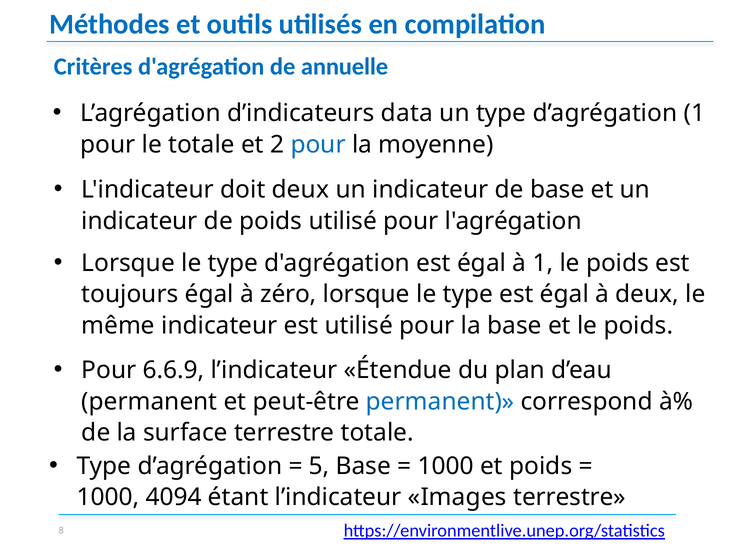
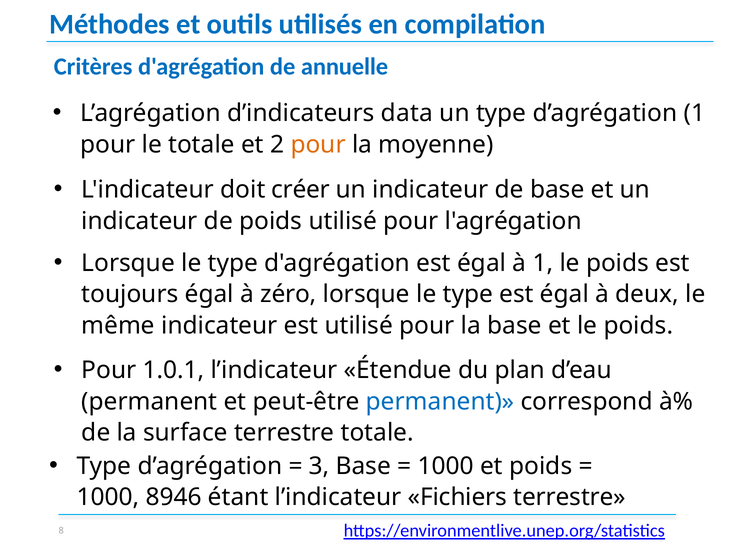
pour colour: blue -> orange (318, 145)
doit deux: deux -> créer (301, 190)
6.6.9: 6.6.9 -> 1.0.1 (174, 370)
5: 5 -> 3 (319, 466)
4094: 4094 -> 8946 (174, 498)
Images: Images -> Fichiers (457, 498)
